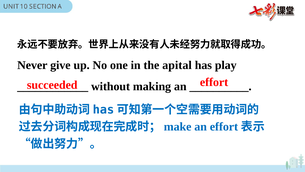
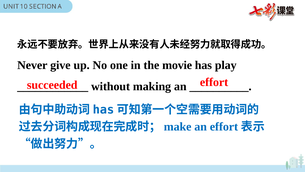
apital: apital -> movie (177, 65)
